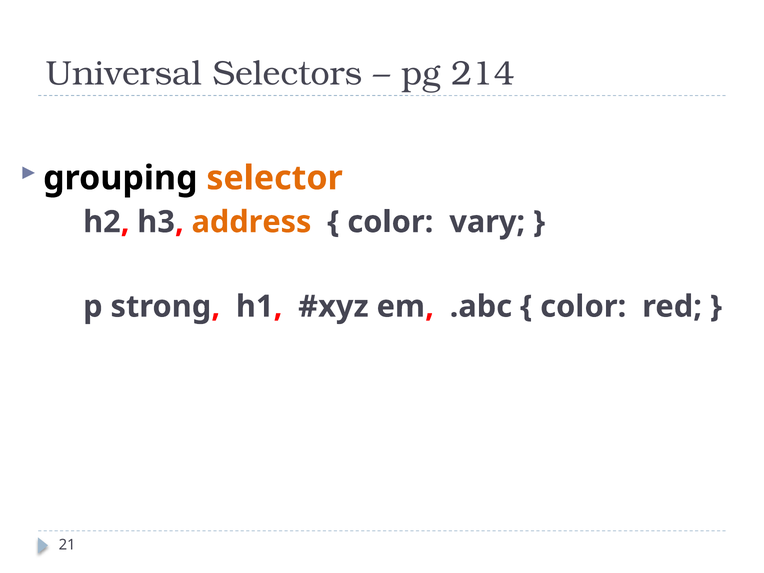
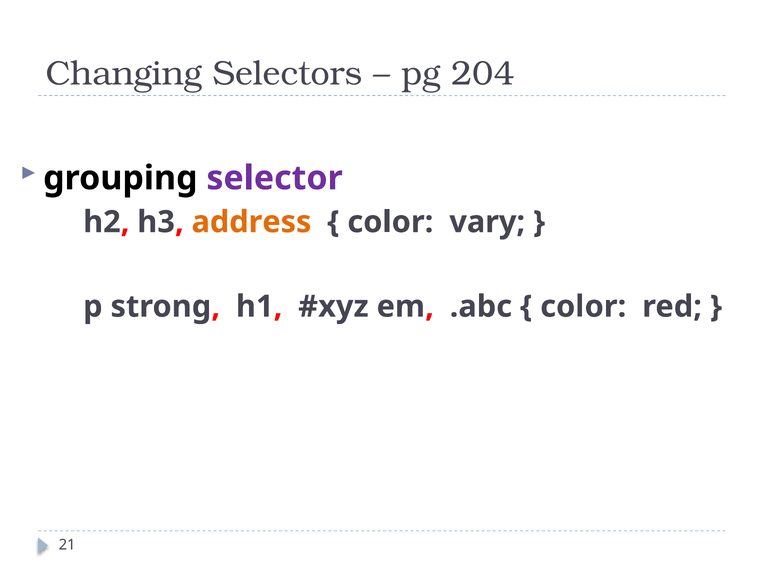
Universal: Universal -> Changing (124, 74)
214: 214 -> 204 (483, 74)
selector colour: orange -> purple (275, 178)
